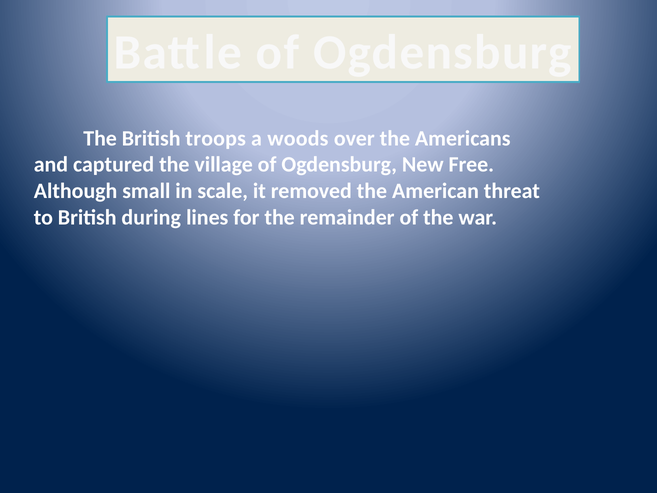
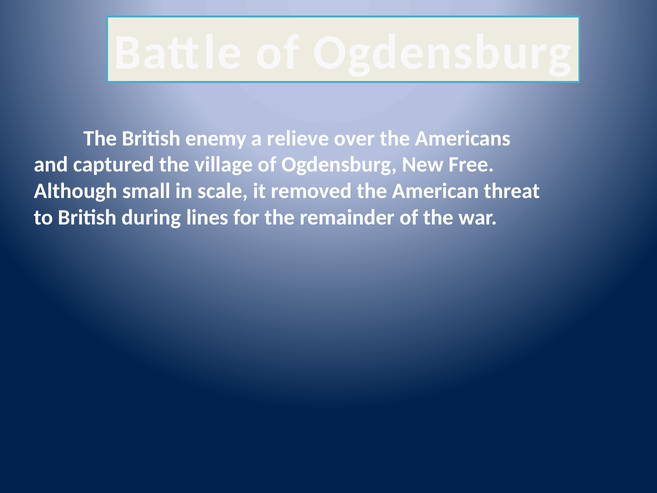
troops: troops -> enemy (216, 138)
woods: woods -> relieve (298, 138)
